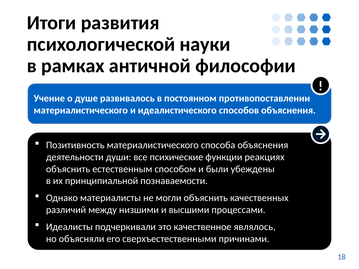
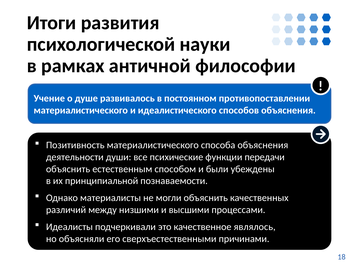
реакциях: реакциях -> передачи (265, 157)
